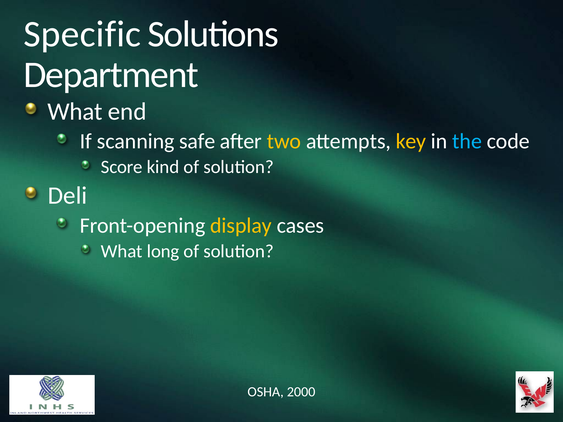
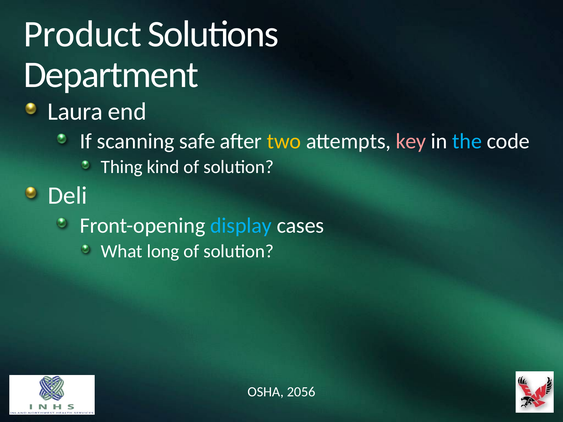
Specific: Specific -> Product (83, 34)
What: What -> Laura (75, 112)
key colour: yellow -> pink (411, 142)
Score: Score -> Thing (122, 167)
display colour: yellow -> light blue (241, 226)
2000: 2000 -> 2056 (301, 392)
